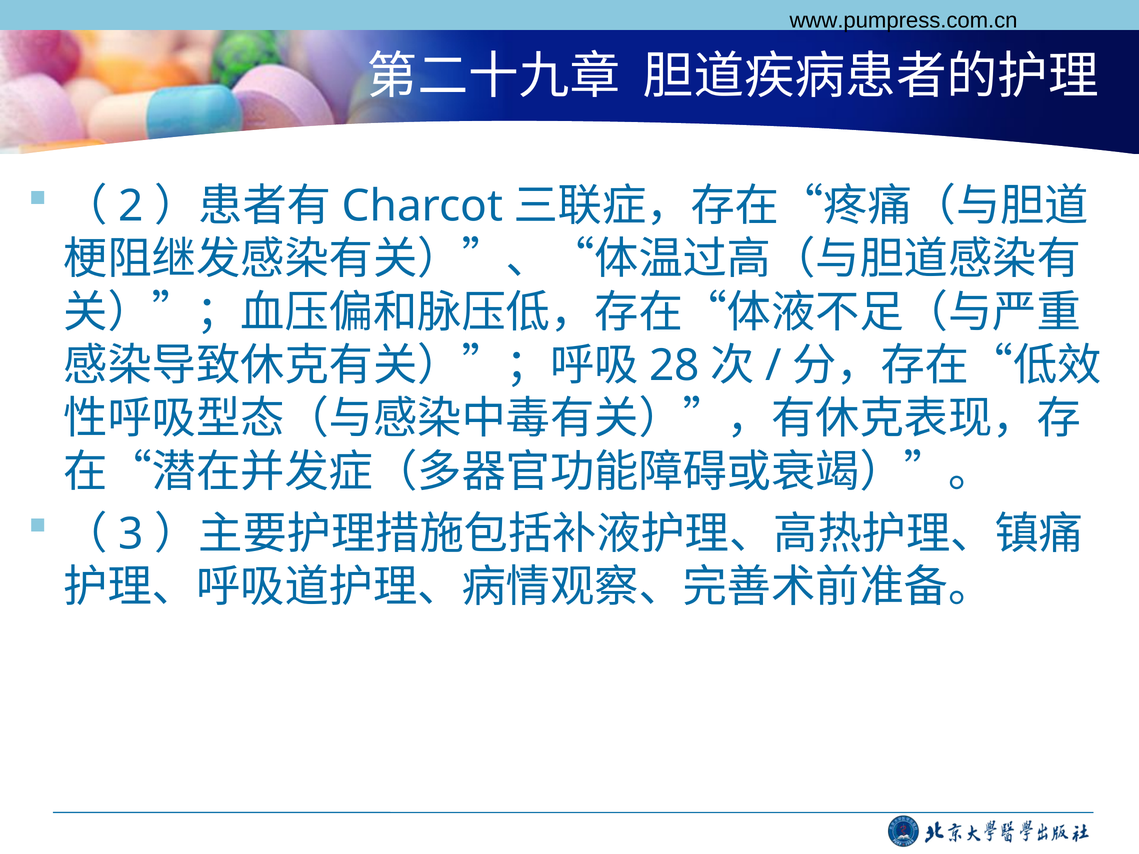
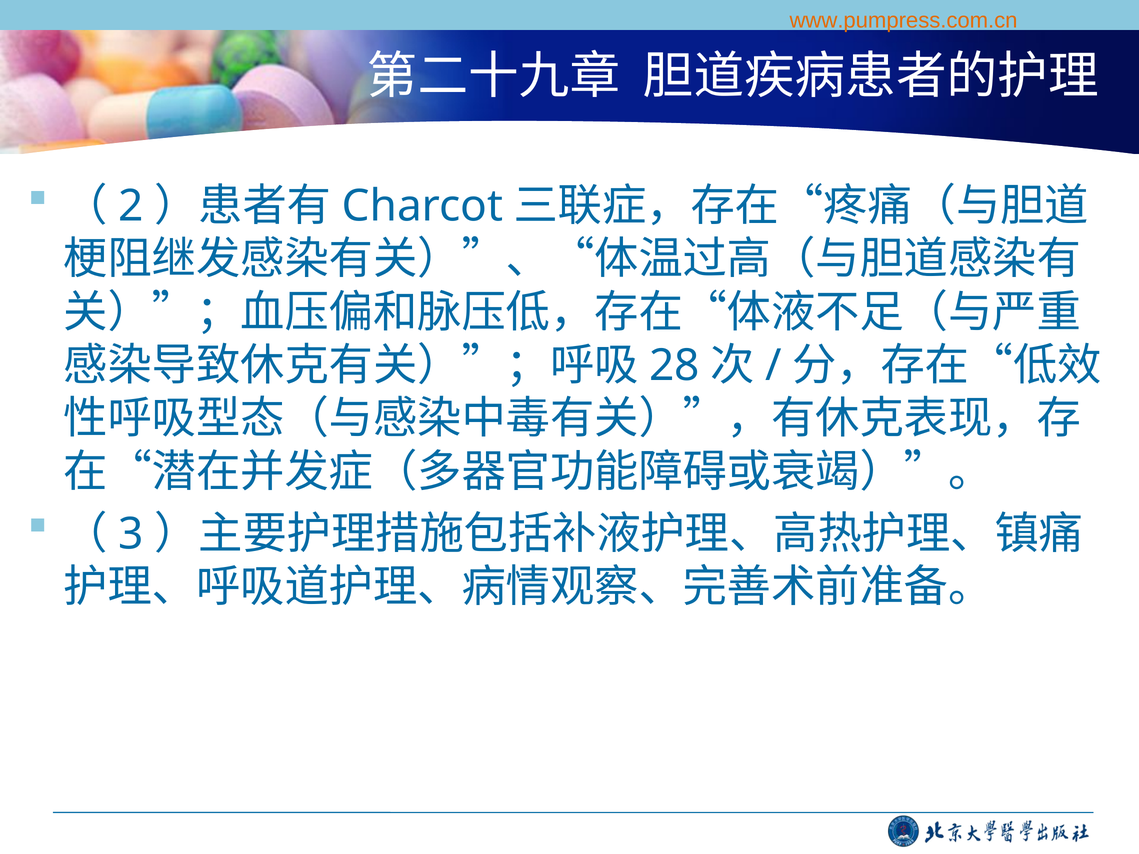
www.pumpress.com.cn colour: black -> orange (904, 20)
